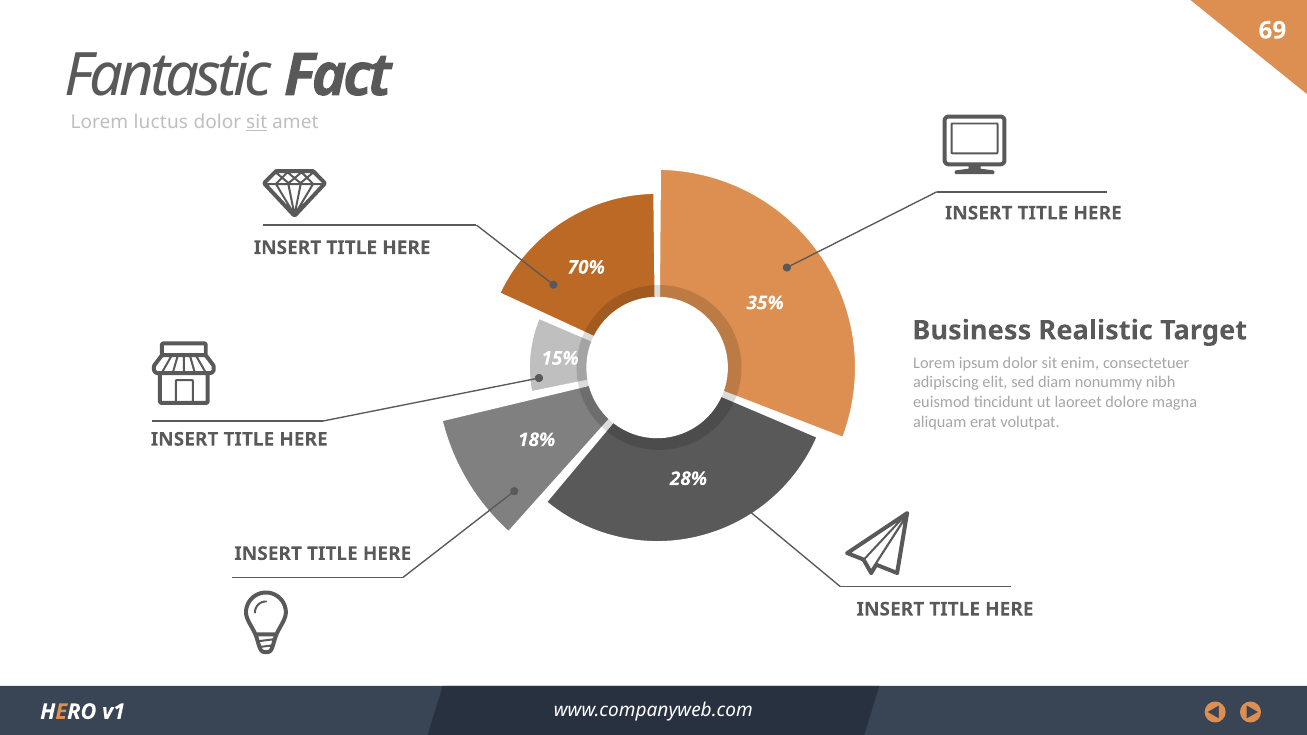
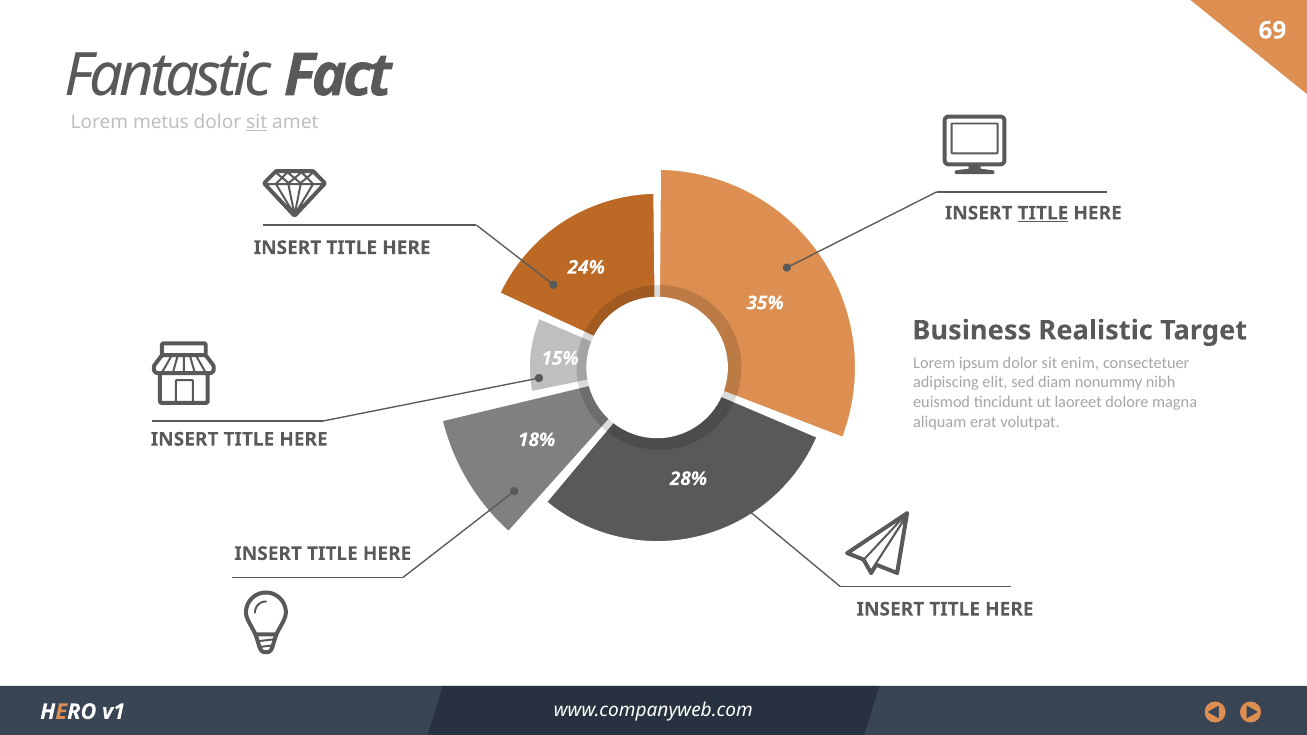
luctus: luctus -> metus (161, 123)
TITLE underline: none -> present (1043, 213)
70%: 70% -> 24% (586, 267)
